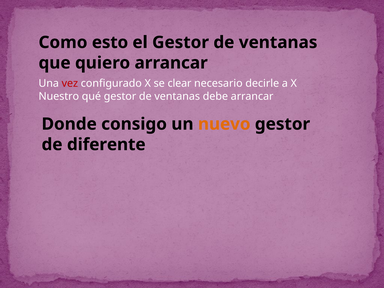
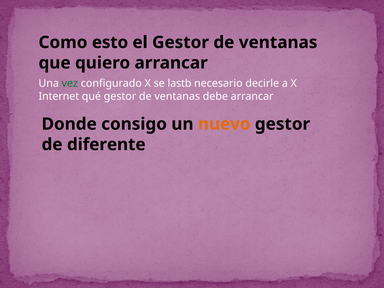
vez colour: red -> green (70, 83)
clear: clear -> lastb (179, 83)
Nuestro: Nuestro -> Internet (59, 96)
